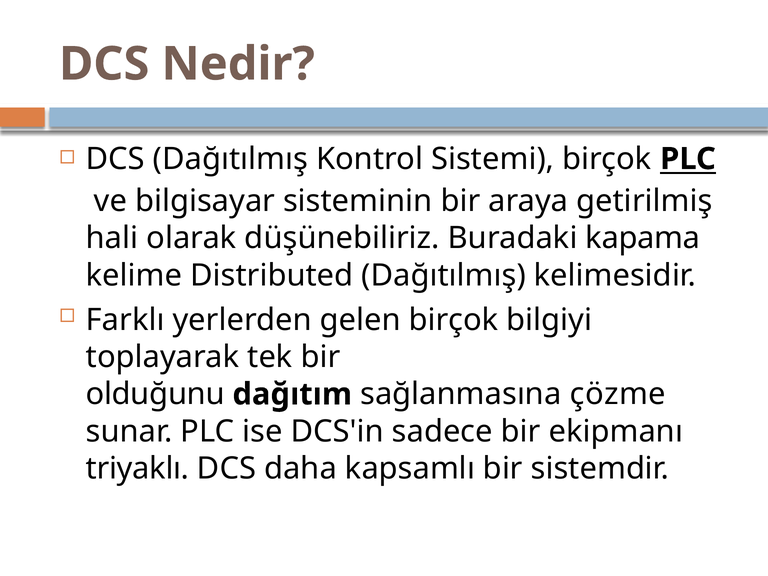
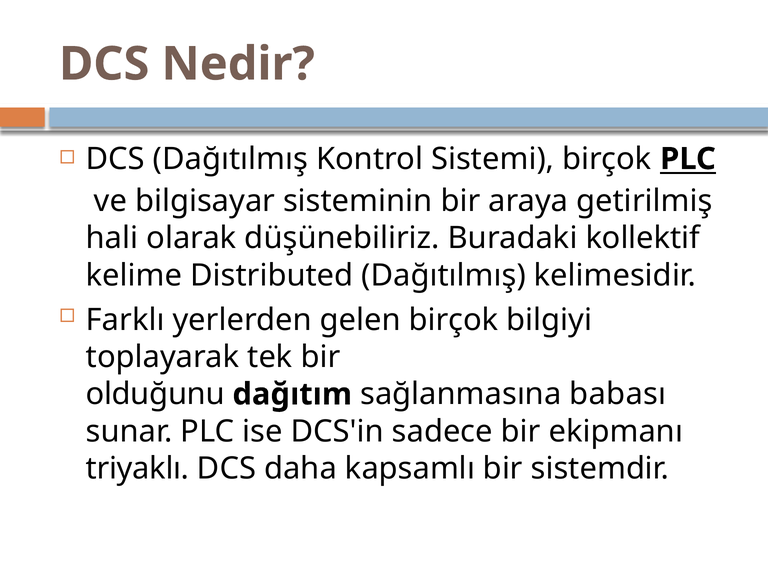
kapama: kapama -> kollektif (643, 238)
çözme: çözme -> babası (618, 394)
